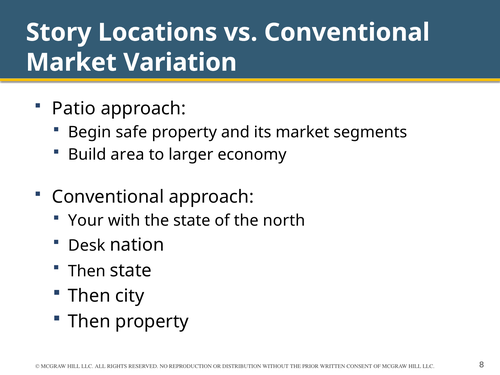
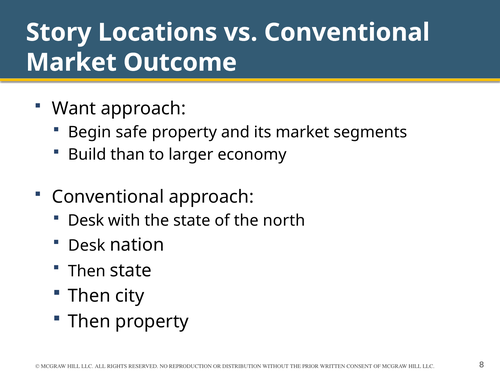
Variation: Variation -> Outcome (180, 62)
Patio: Patio -> Want (74, 109)
area: area -> than (128, 155)
Your: Your -> Desk (86, 220)
